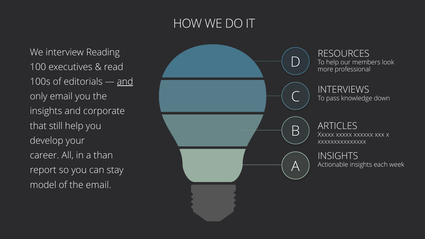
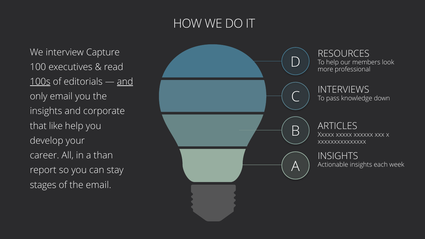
Reading: Reading -> Capture (103, 52)
100s underline: none -> present (40, 82)
still: still -> like (56, 126)
model: model -> stages (43, 185)
